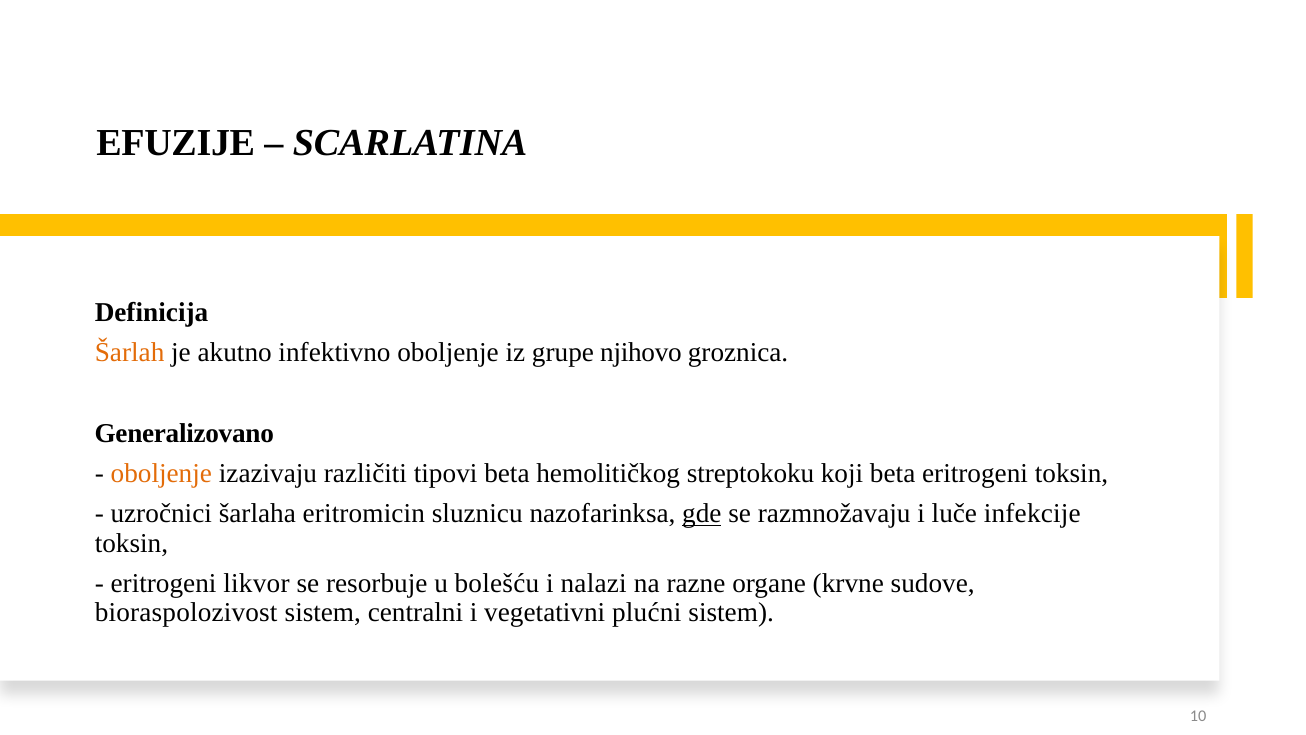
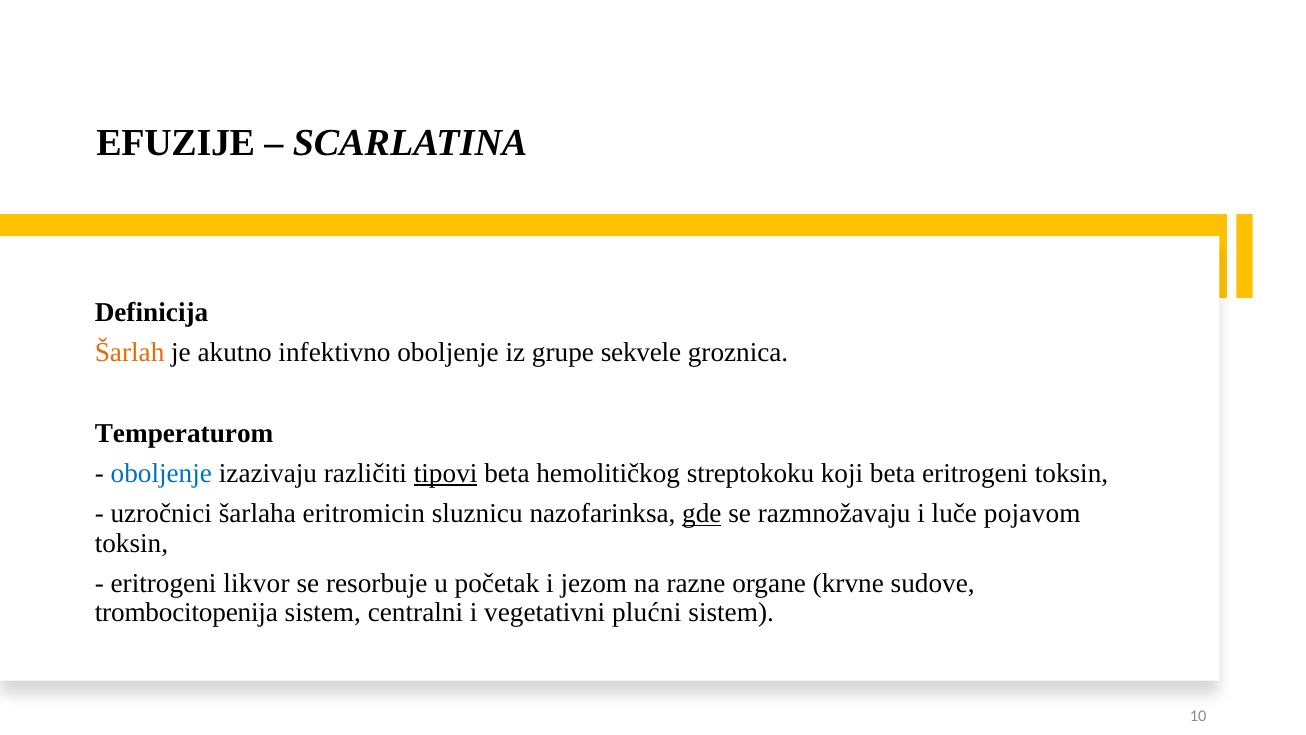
njihovo: njihovo -> sekvele (641, 352)
Generalizovano: Generalizovano -> Temperaturom (184, 433)
oboljenje colour: orange -> blue (161, 473)
tipovi underline: none -> present (446, 473)
infekcije: infekcije -> pojavom (1032, 514)
bolešću: bolešću -> početak (497, 583)
nalazi: nalazi -> jezom (594, 583)
bioraspolozivost: bioraspolozivost -> trombocitopenija (186, 613)
